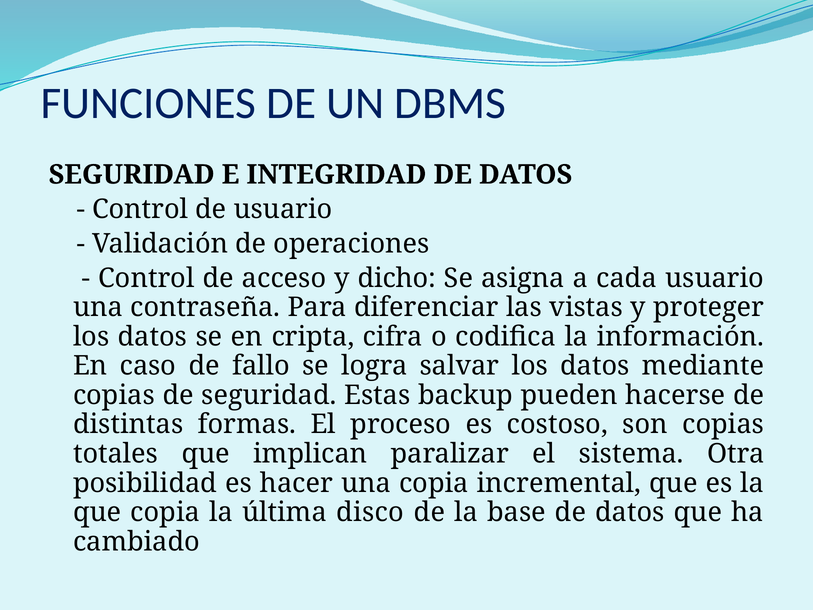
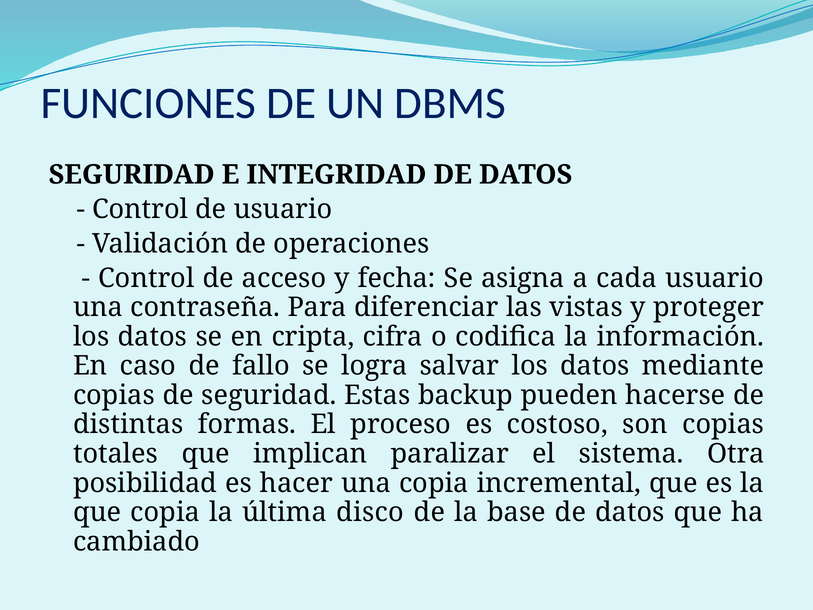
dicho: dicho -> fecha (397, 278)
